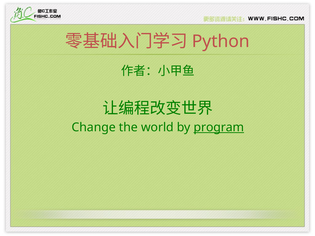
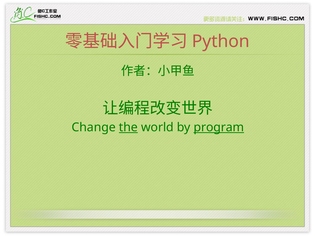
the underline: none -> present (128, 128)
